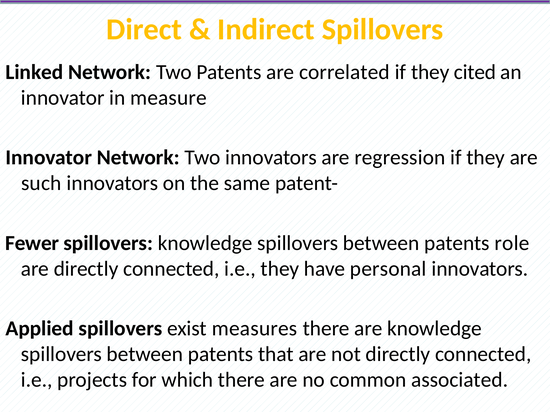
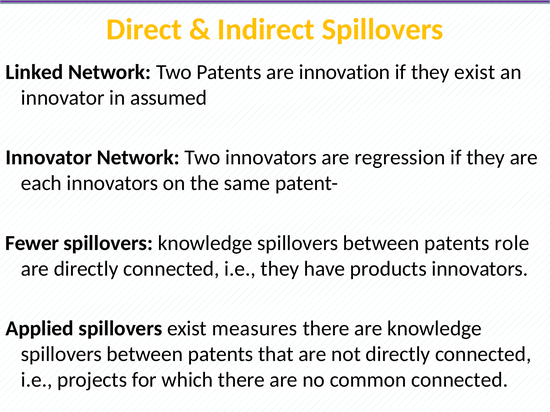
correlated: correlated -> innovation (345, 72)
they cited: cited -> exist (475, 72)
measure: measure -> assumed (169, 98)
such: such -> each (41, 183)
personal: personal -> products (388, 269)
common associated: associated -> connected (460, 380)
